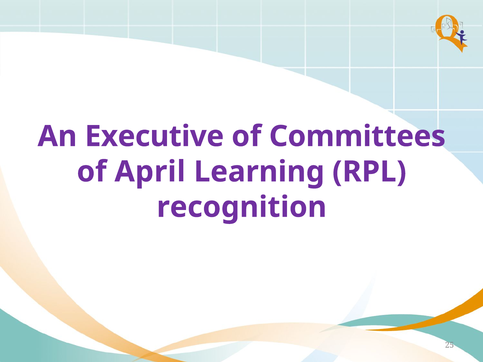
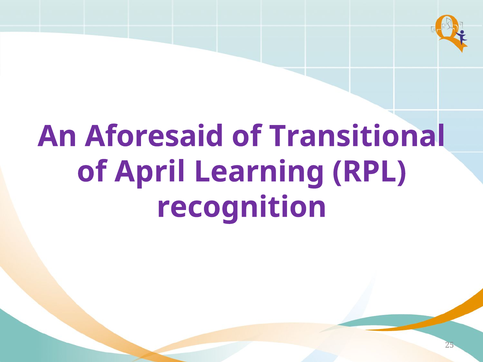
Executive: Executive -> Aforesaid (154, 136)
Committees: Committees -> Transitional (357, 136)
